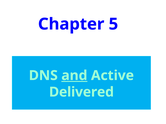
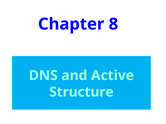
5: 5 -> 8 (113, 24)
and underline: present -> none (74, 76)
Delivered: Delivered -> Structure (81, 92)
